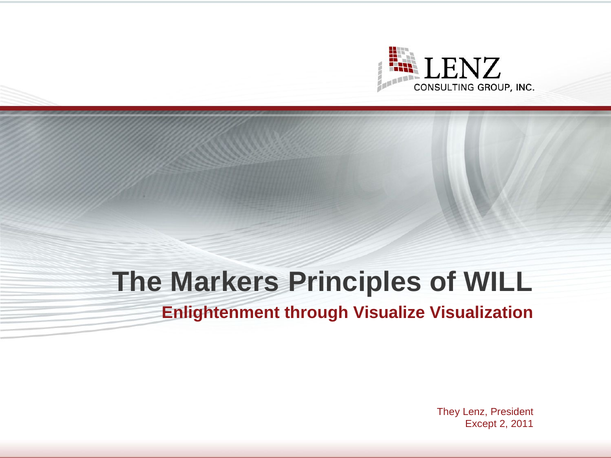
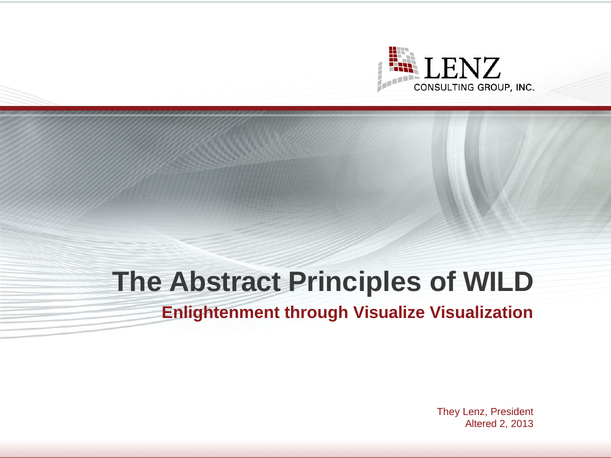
Markers: Markers -> Abstract (225, 282)
WILL: WILL -> WILD (499, 282)
Except: Except -> Altered (481, 424)
2011: 2011 -> 2013 (522, 424)
